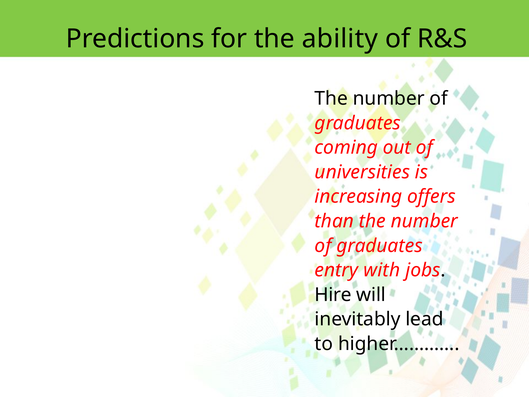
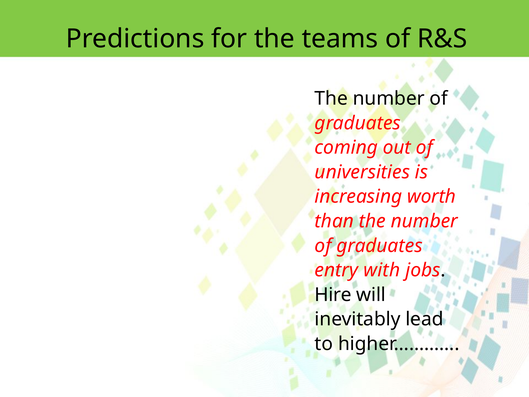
ability: ability -> teams (340, 39)
offers: offers -> worth (432, 197)
